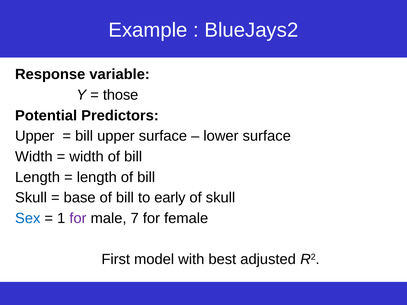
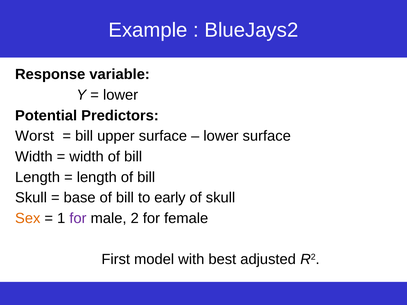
those: those -> lower (121, 95)
Upper: Upper -> Worst (35, 136)
Sex colour: blue -> orange (28, 218)
7: 7 -> 2 (135, 218)
